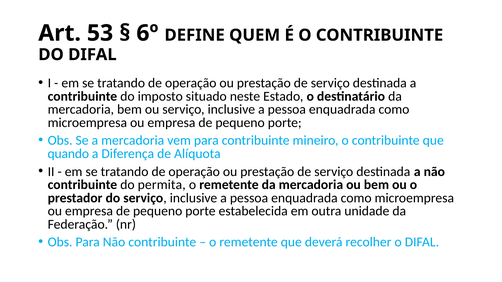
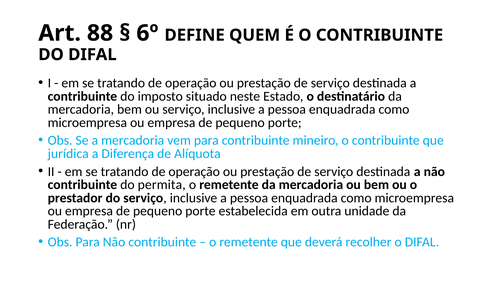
53: 53 -> 88 (100, 33)
quando: quando -> jurídica (68, 154)
